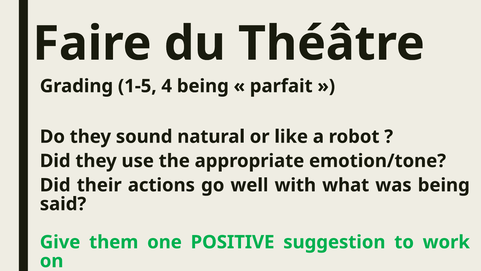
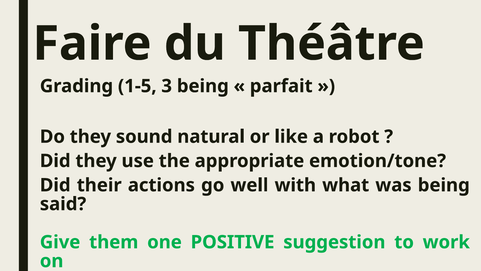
4: 4 -> 3 (167, 86)
